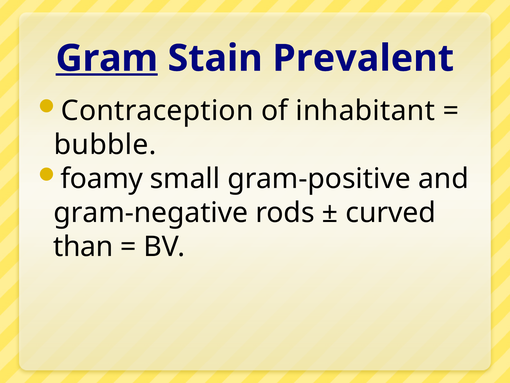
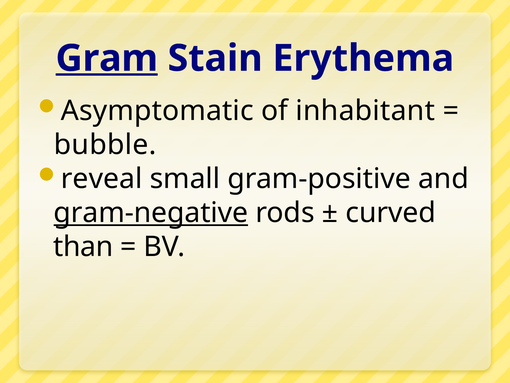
Prevalent: Prevalent -> Erythema (363, 58)
Contraception: Contraception -> Asymptomatic (157, 111)
foamy: foamy -> reveal (102, 179)
gram-negative underline: none -> present (151, 213)
